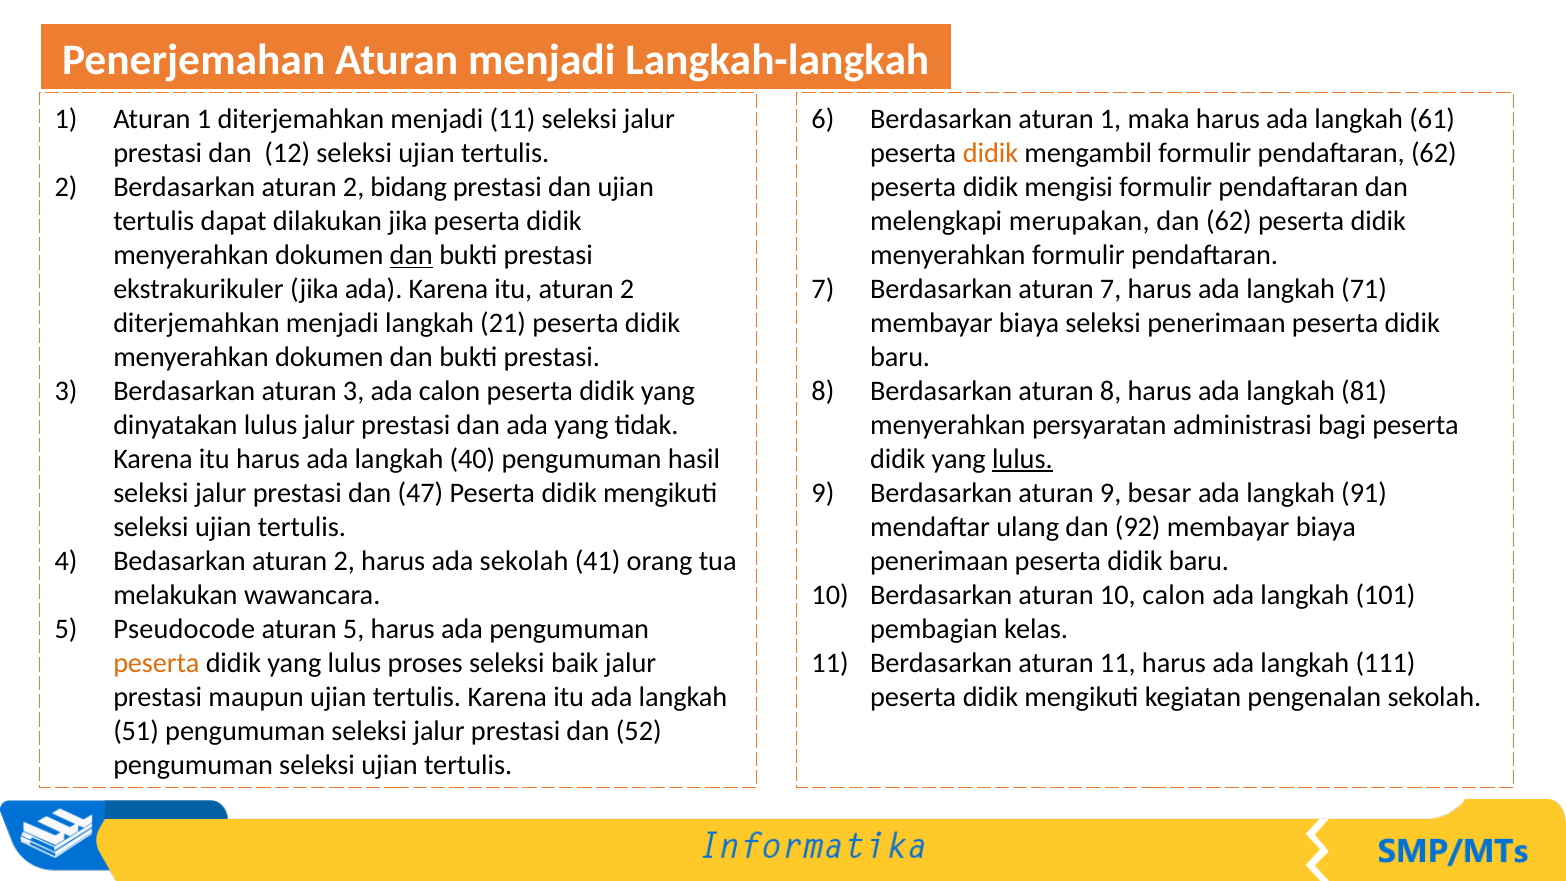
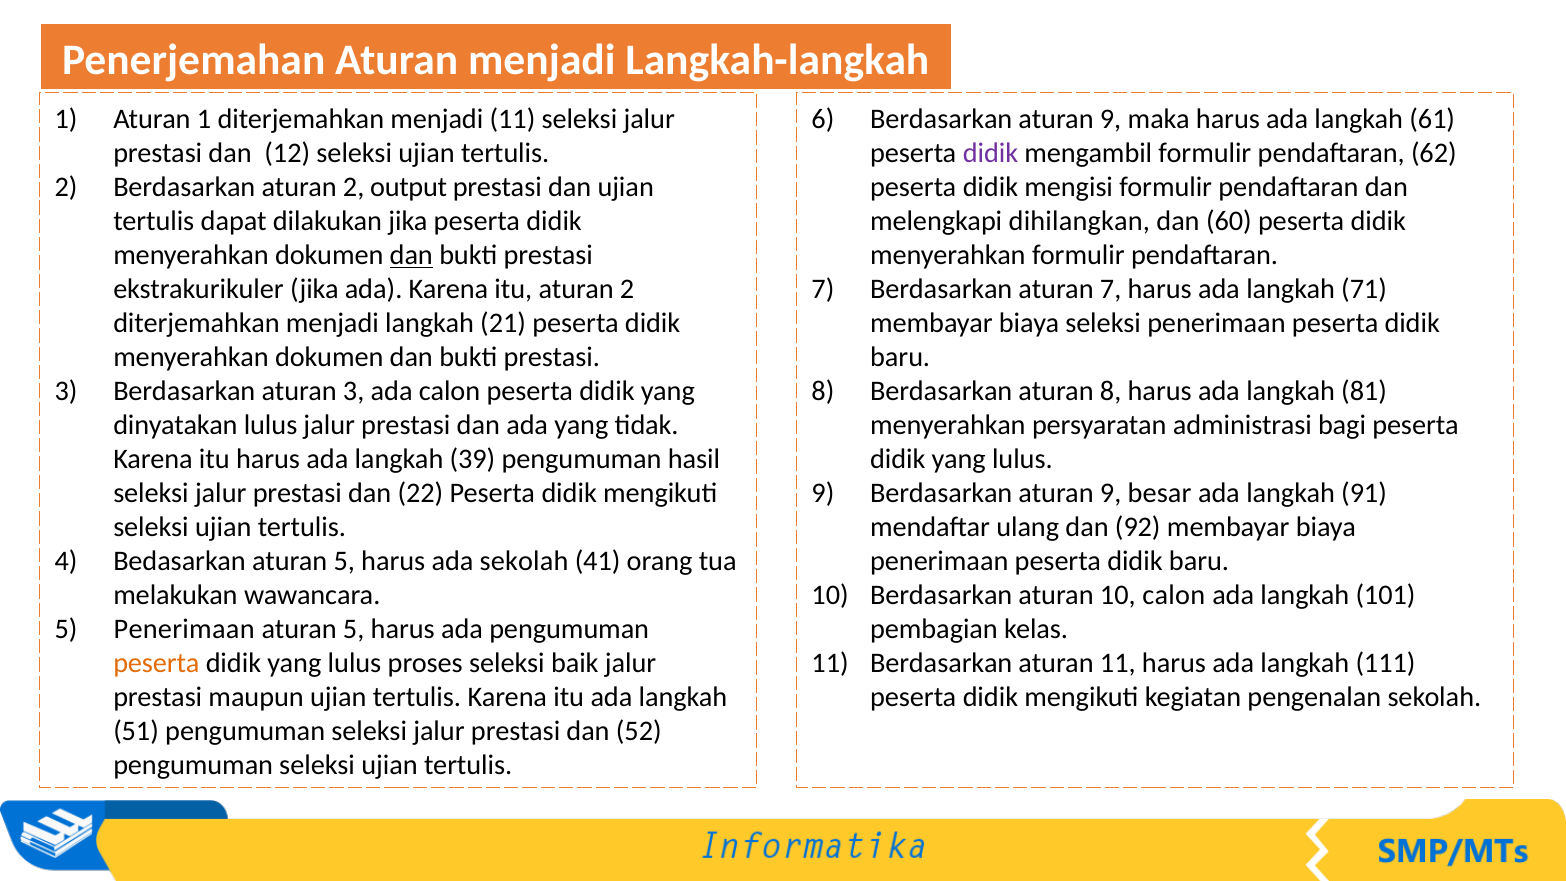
6 Berdasarkan aturan 1: 1 -> 9 (1111, 119)
didik colour: orange -> purple (990, 153)
bidang: bidang -> output (409, 187)
merupakan: merupakan -> dihilangkan (1079, 221)
dan 62: 62 -> 60 (1229, 221)
40: 40 -> 39 (472, 459)
lulus underline: present -> none (1022, 459)
47: 47 -> 22 (420, 493)
Bedasarkan aturan 2: 2 -> 5 (344, 561)
5 Pseudocode: Pseudocode -> Penerimaan (184, 629)
